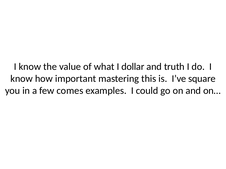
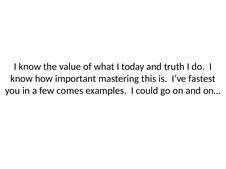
dollar: dollar -> today (133, 67)
square: square -> fastest (202, 79)
